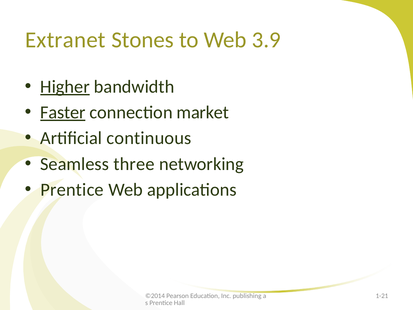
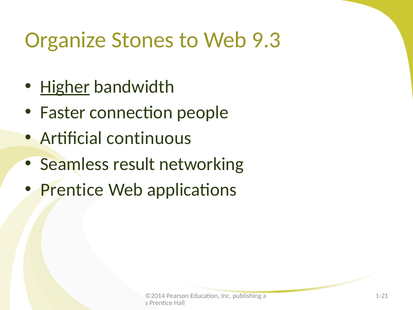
Extranet: Extranet -> Organize (66, 40)
3.9: 3.9 -> 9.3 (266, 40)
Faster underline: present -> none (63, 112)
market: market -> people (203, 112)
three: three -> result (134, 164)
